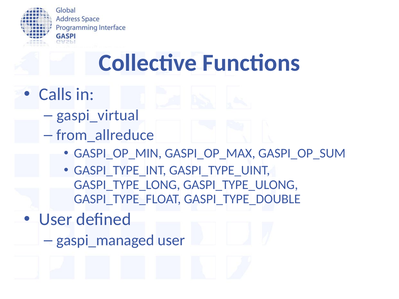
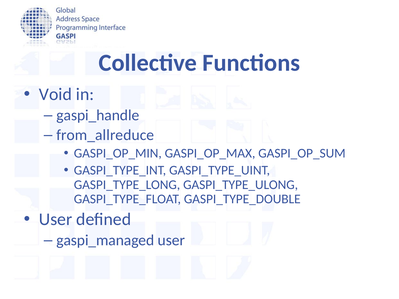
Calls: Calls -> Void (55, 94)
gaspi_virtual: gaspi_virtual -> gaspi_handle (98, 115)
